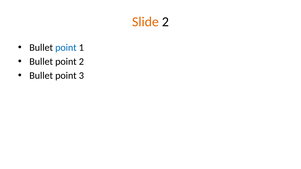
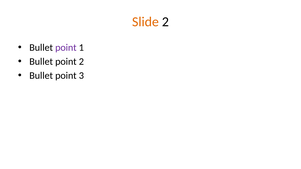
point colour: blue -> purple (66, 48)
